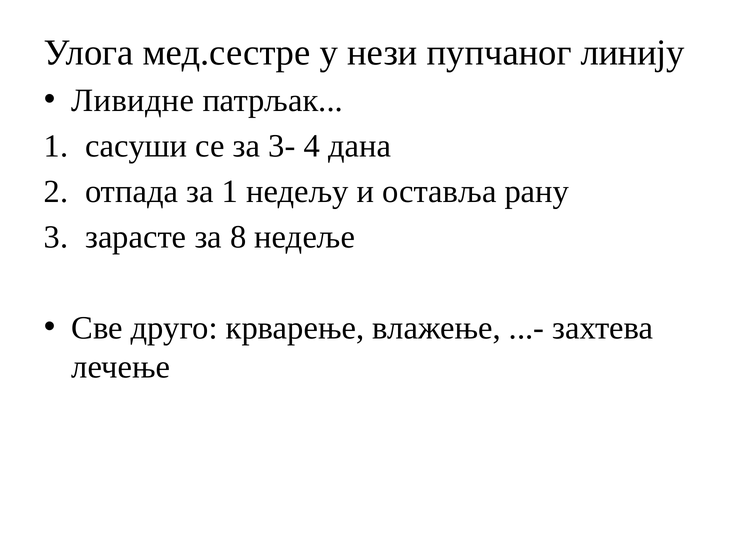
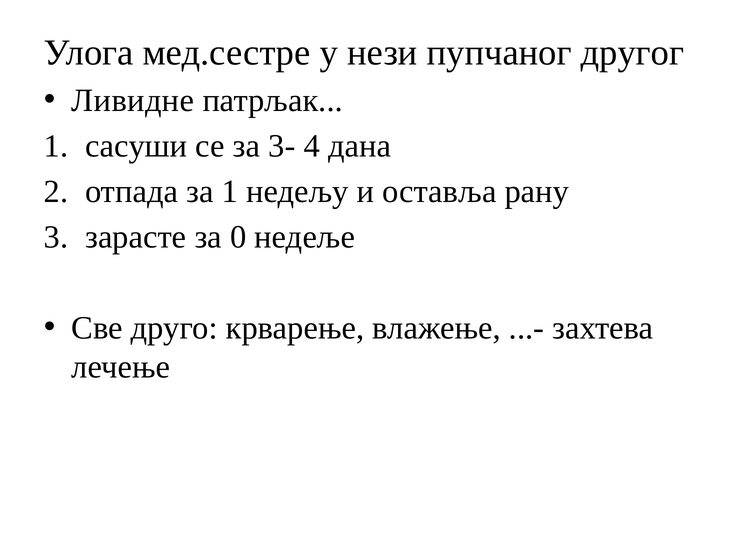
линију: линију -> другог (633, 53)
8: 8 -> 0 (238, 237)
